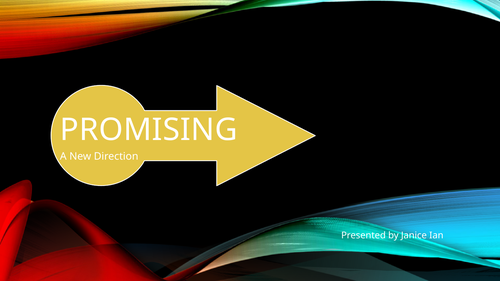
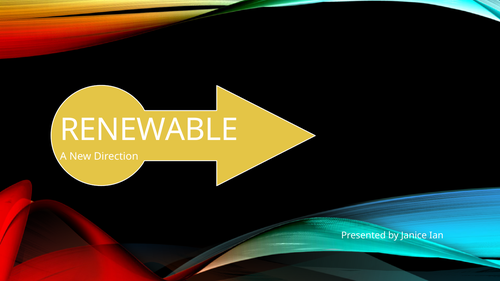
PROMISING: PROMISING -> RENEWABLE (149, 130)
